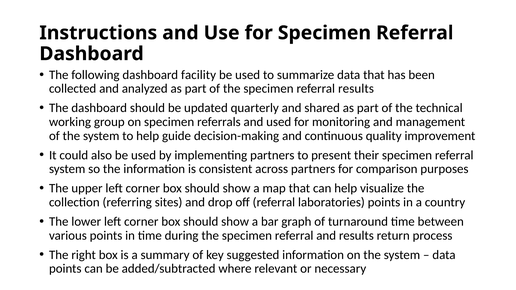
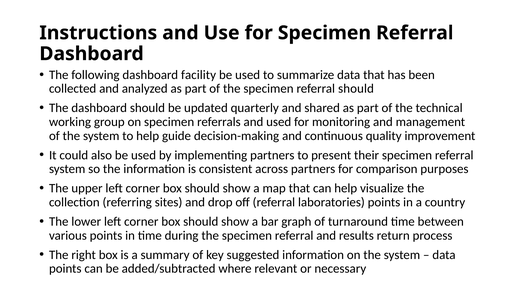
referral results: results -> should (356, 89)
